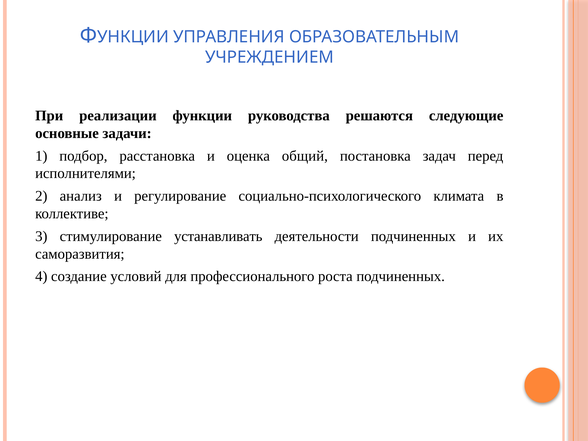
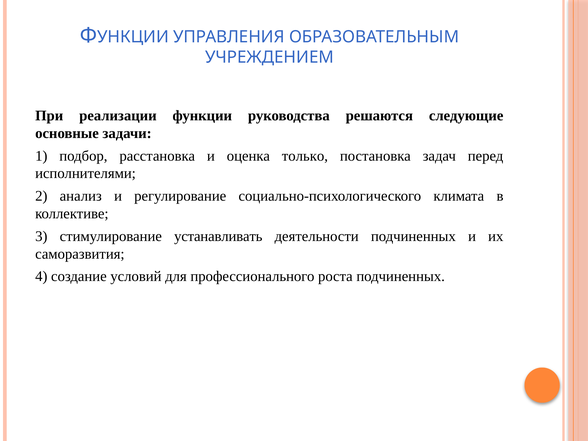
общий: общий -> только (305, 156)
